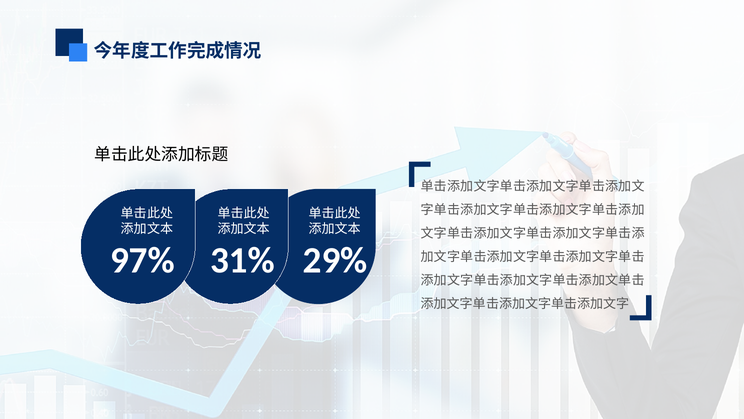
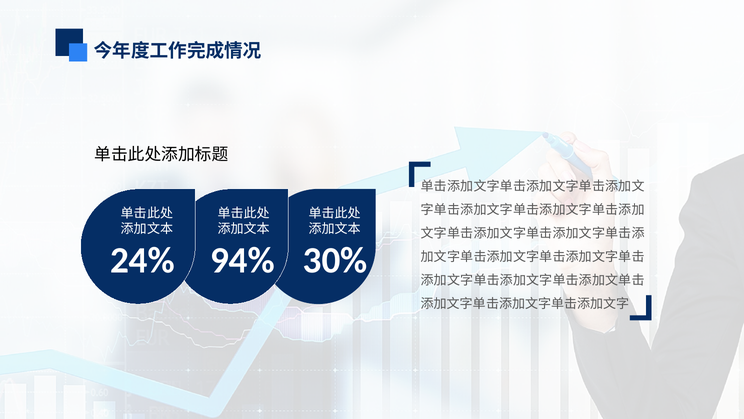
97%: 97% -> 24% (143, 260)
31%: 31% -> 94% (242, 260)
29%: 29% -> 30% (335, 260)
